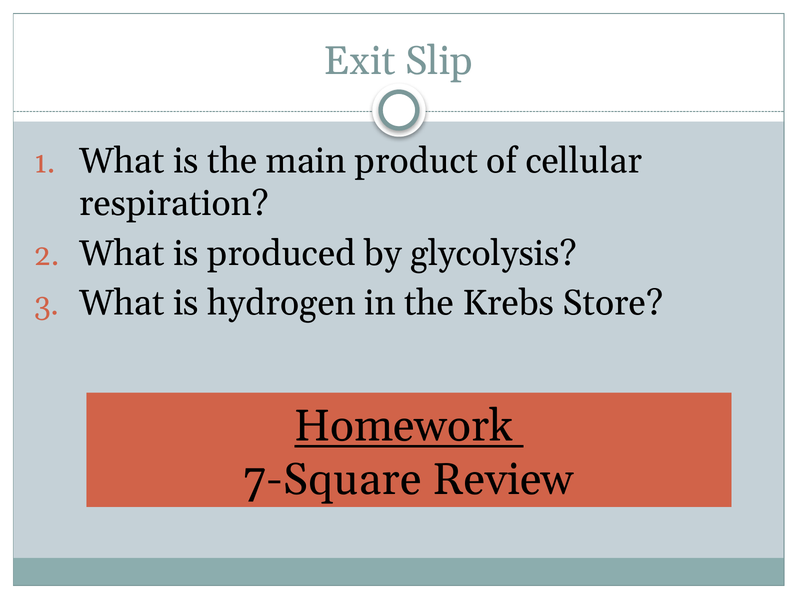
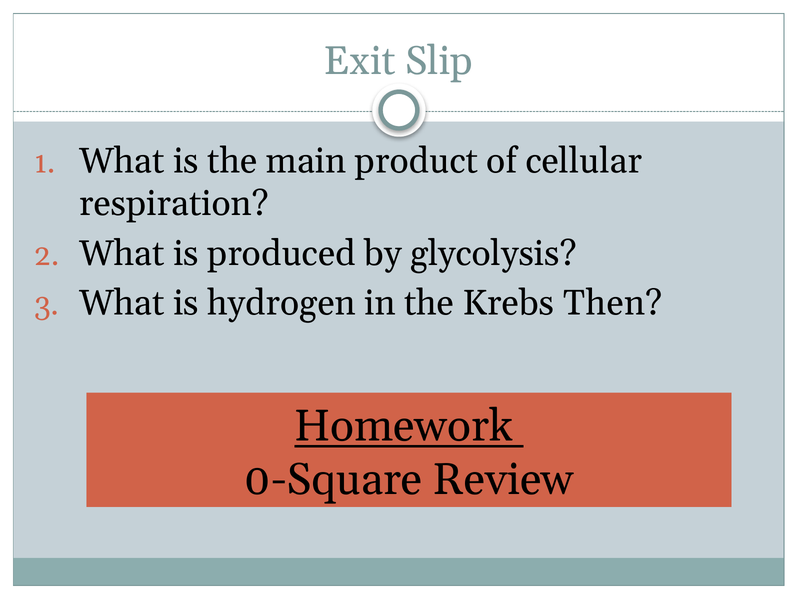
Store: Store -> Then (613, 303)
7-Square: 7-Square -> 0-Square (333, 479)
